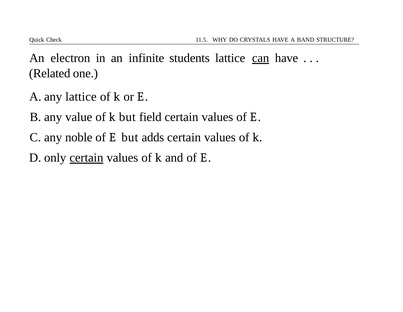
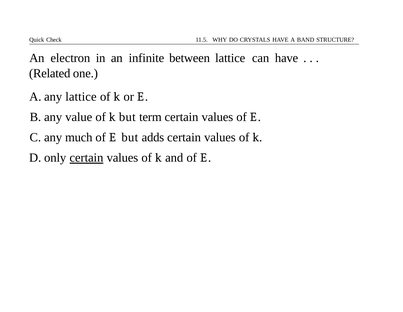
students: students -> between (190, 58)
can underline: present -> none (261, 58)
field: field -> term (150, 117)
noble: noble -> much (79, 137)
